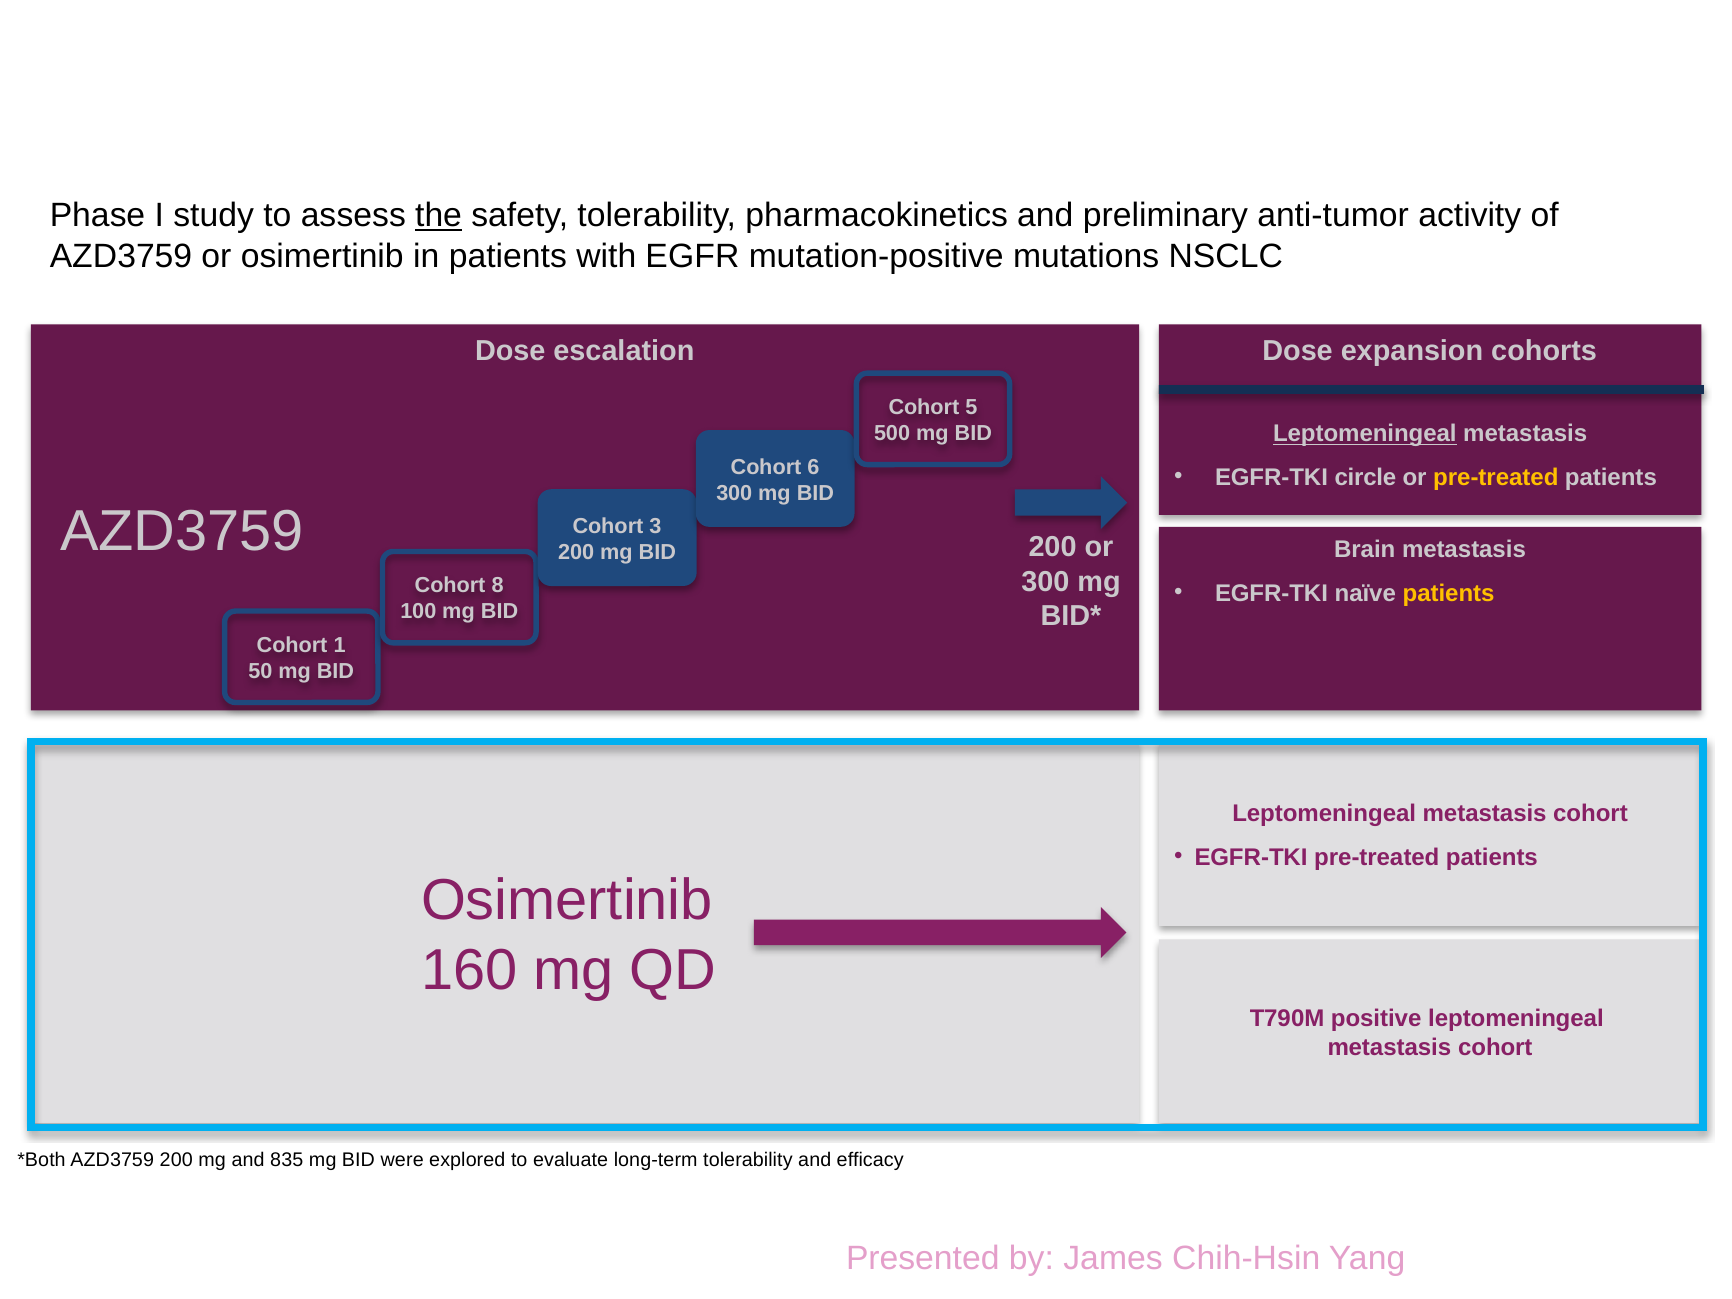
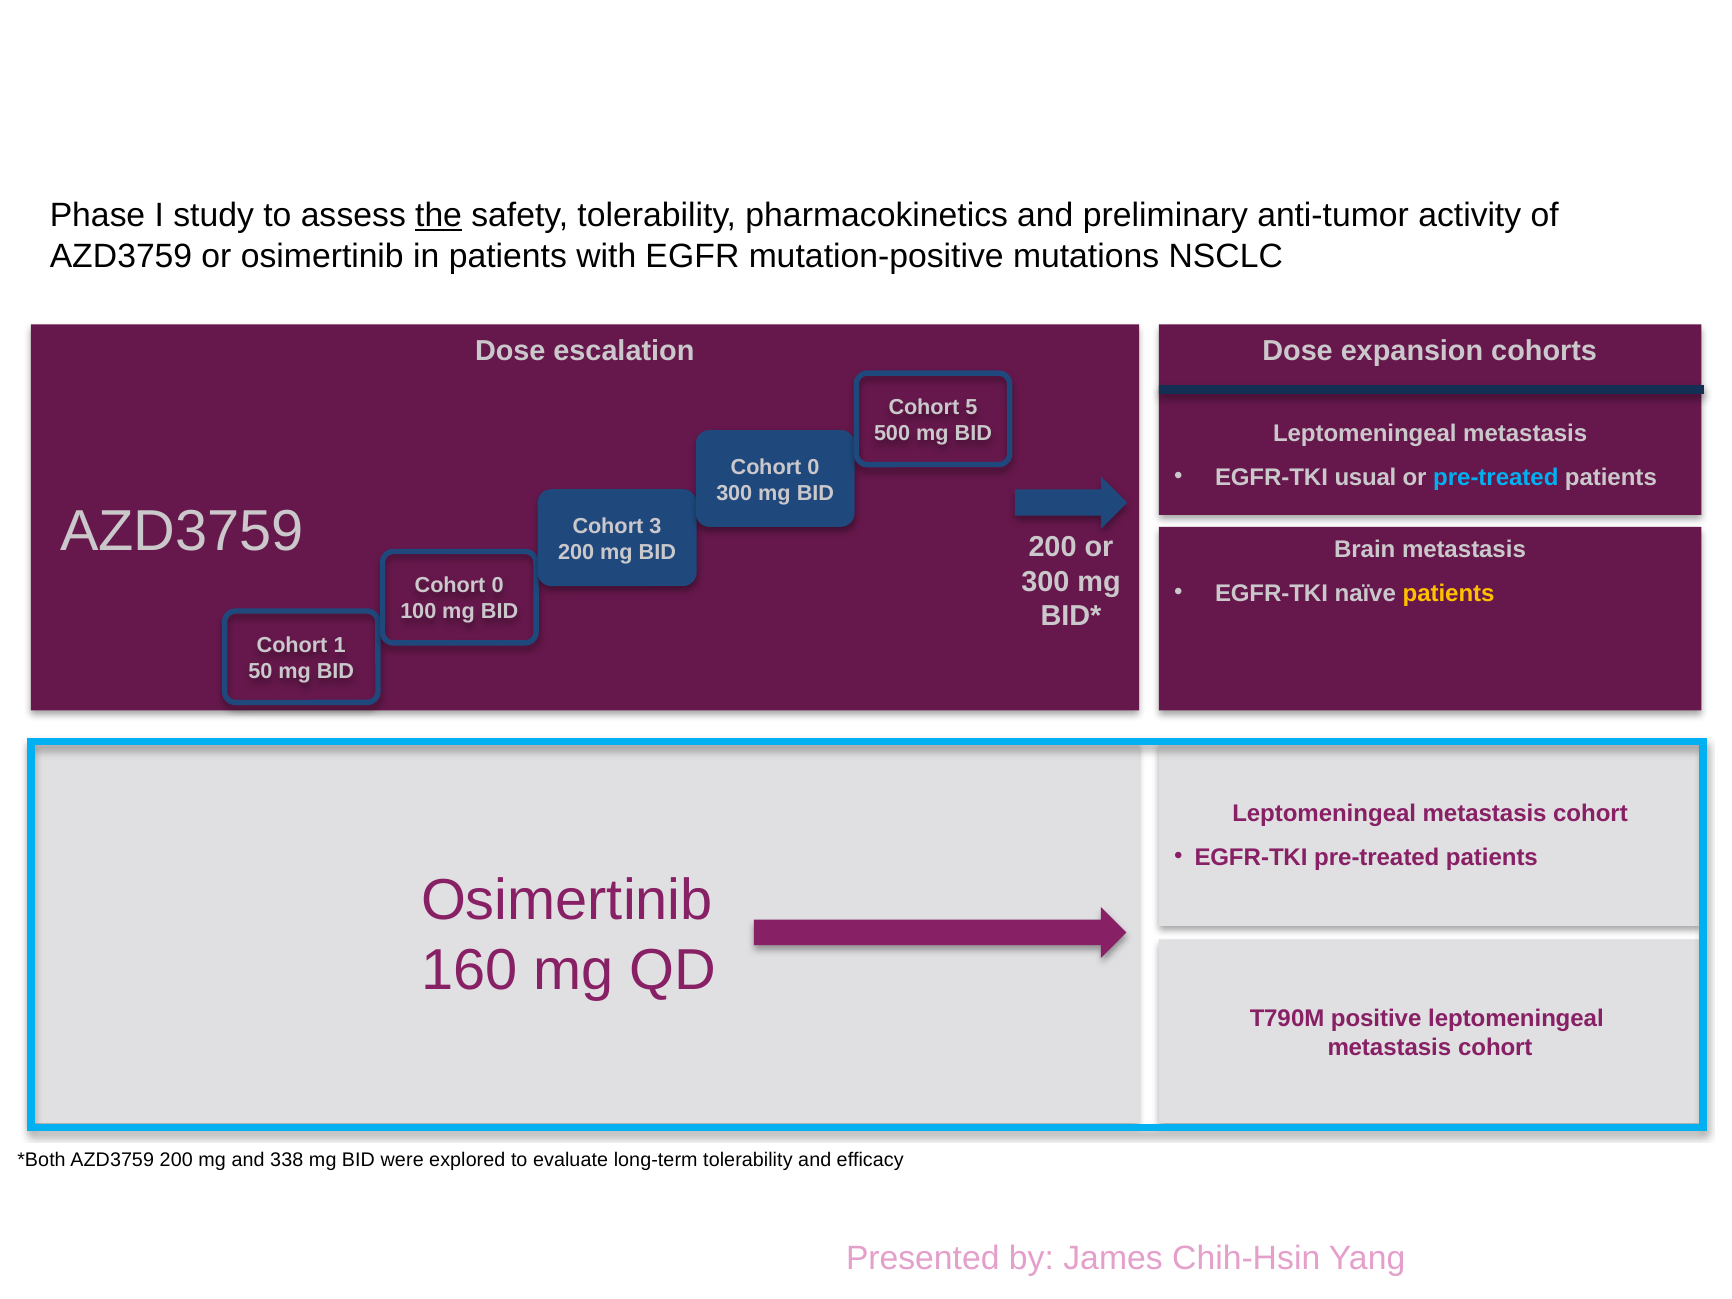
Leptomeningeal underline: present -> none (1365, 434)
6: 6 -> 0 (813, 467)
circle: circle -> usual (1365, 477)
pre-treated colour: yellow -> light blue (1496, 477)
8: 8 -> 0 (498, 586)
835: 835 -> 338 (287, 1160)
